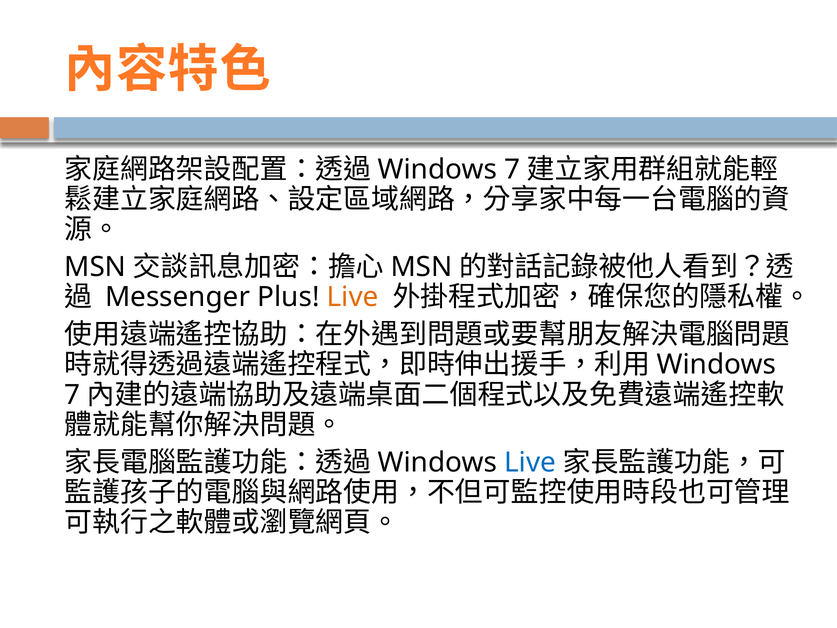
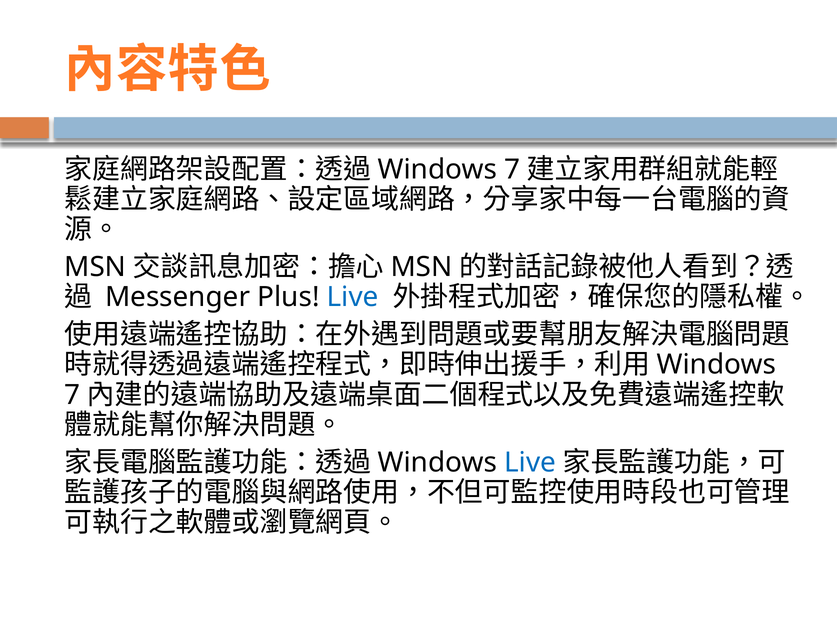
Live colour: orange -> blue (353, 297)
